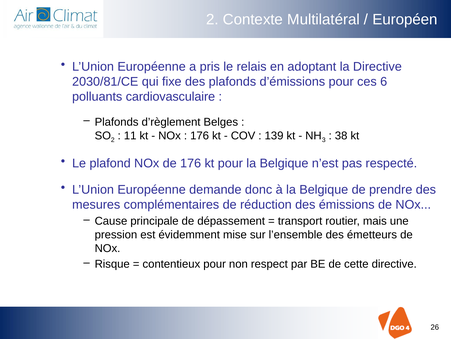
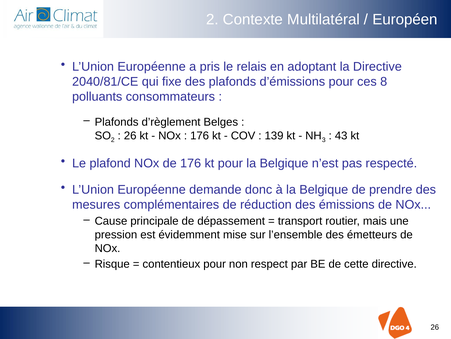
2030/81/CE: 2030/81/CE -> 2040/81/CE (105, 82)
6: 6 -> 8 (384, 82)
cardiovasculaire: cardiovasculaire -> consommateurs (170, 97)
11: 11 -> 26 (130, 135)
38: 38 -> 43 (341, 135)
